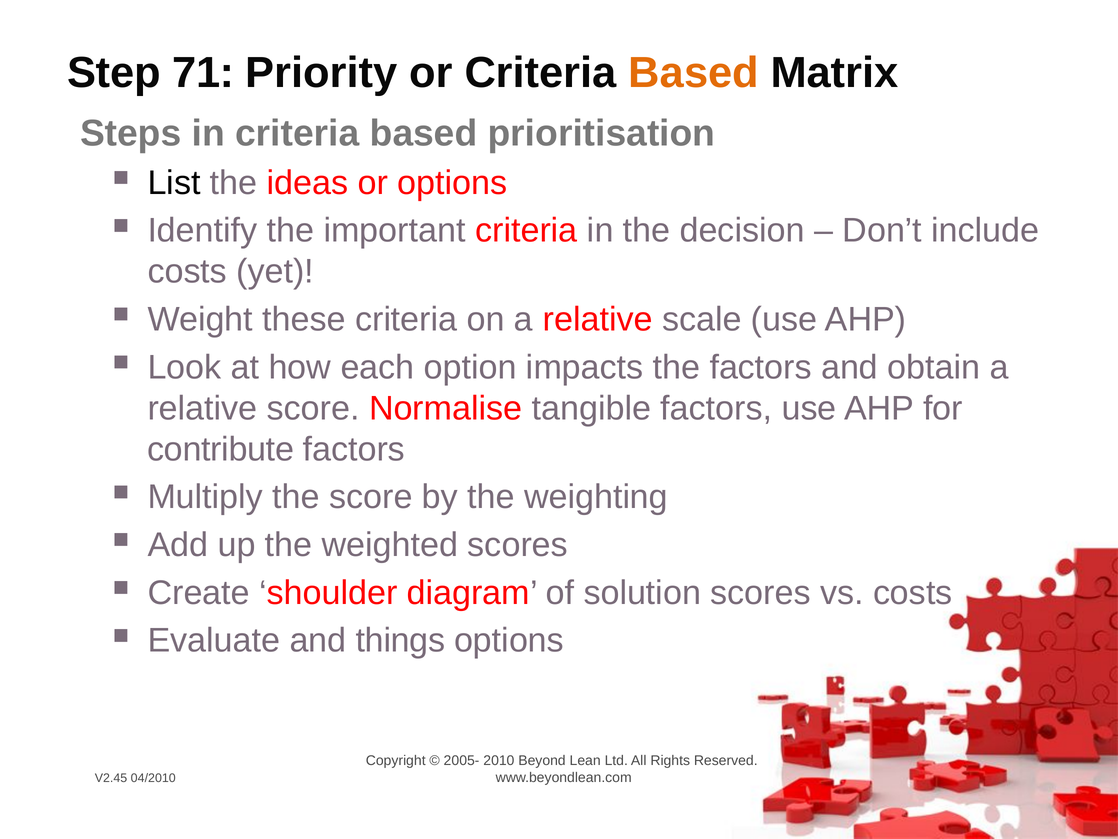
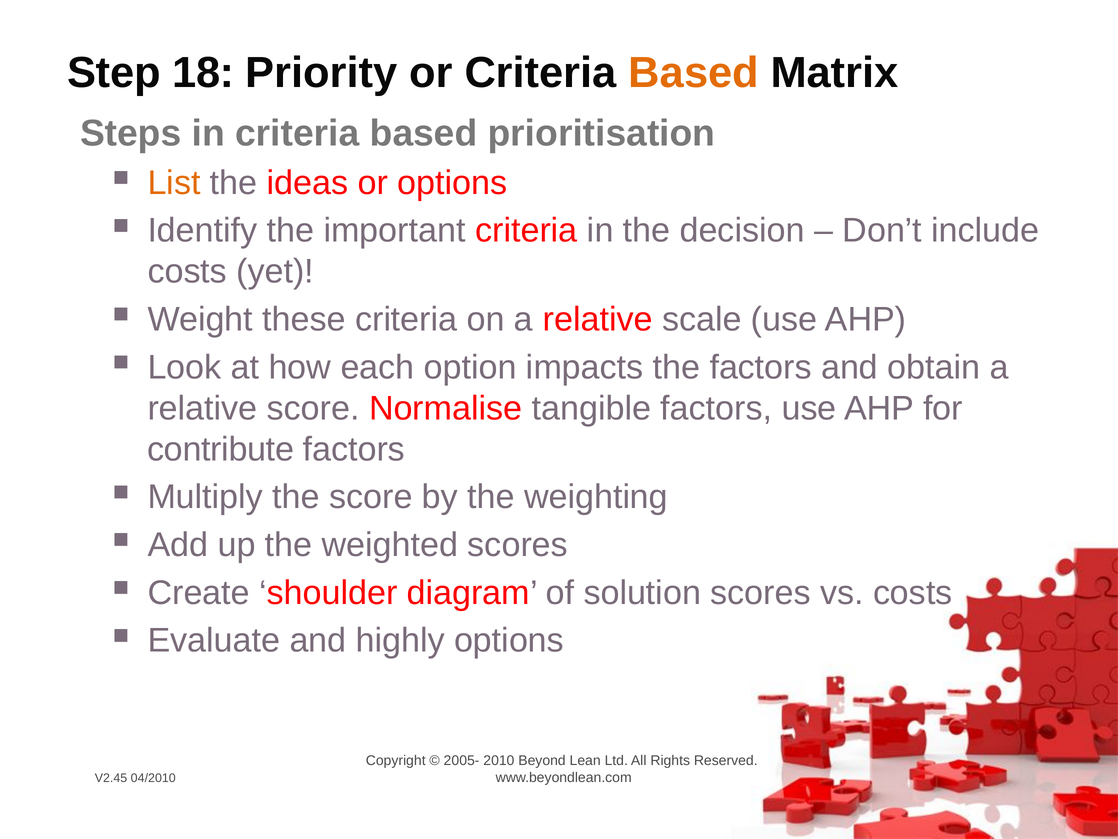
71: 71 -> 18 (203, 73)
List colour: black -> orange (174, 183)
things: things -> highly (400, 640)
